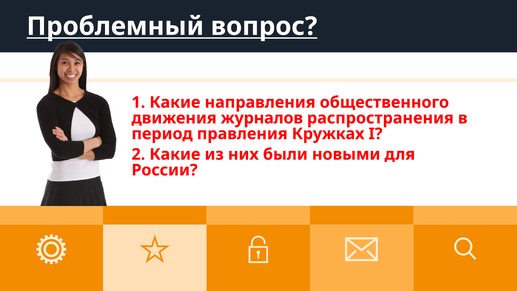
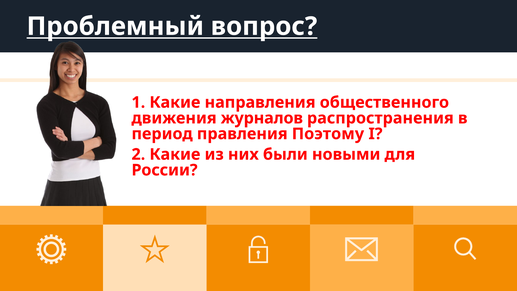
Кружках: Кружках -> Поэтому (328, 134)
